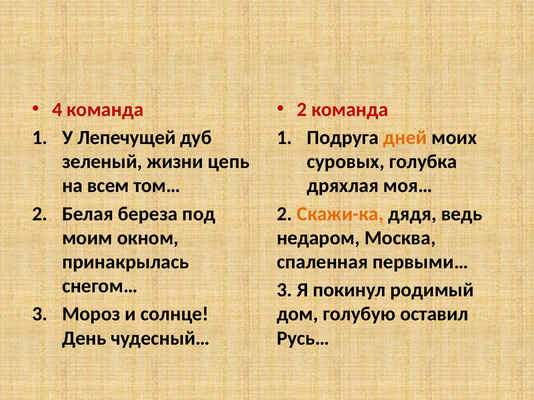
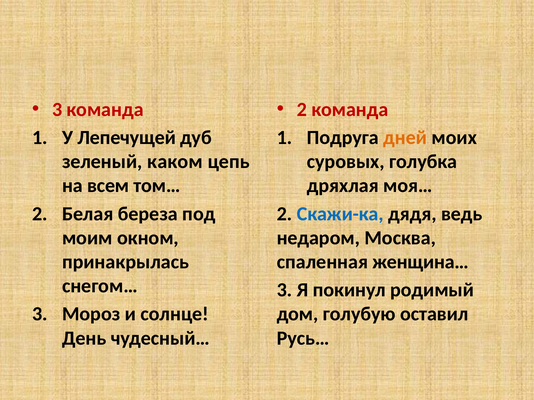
4: 4 -> 3 (57, 110)
жизни: жизни -> каком (175, 162)
Скажи-ка colour: orange -> blue (340, 214)
первыми…: первыми… -> женщина… (421, 262)
